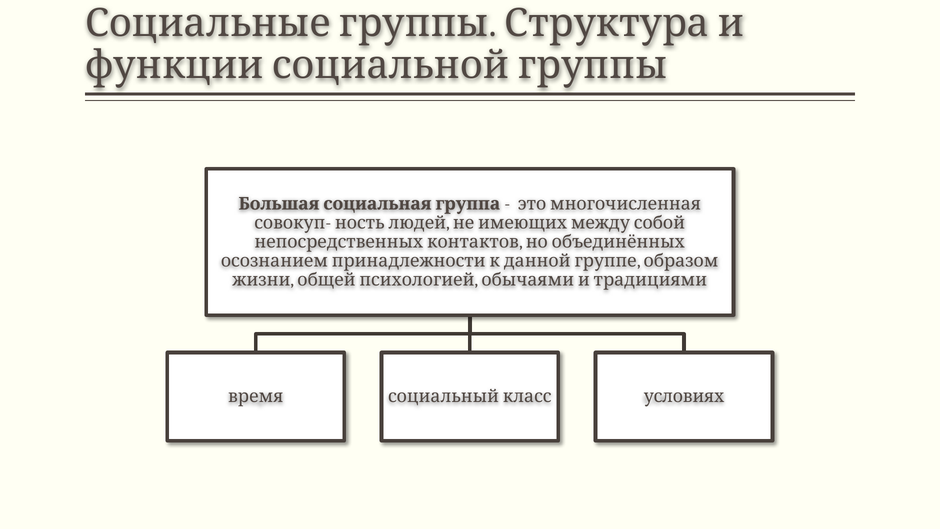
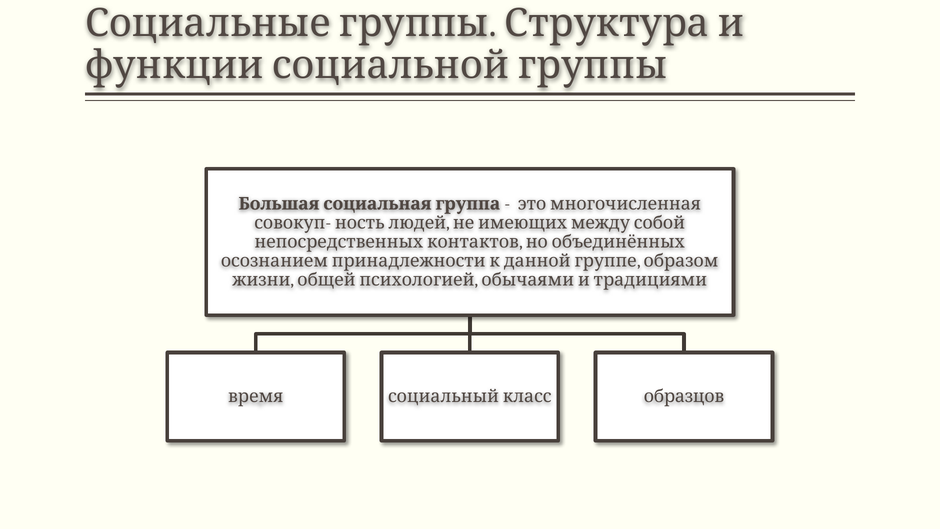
условиях: условиях -> образцов (684, 396)
